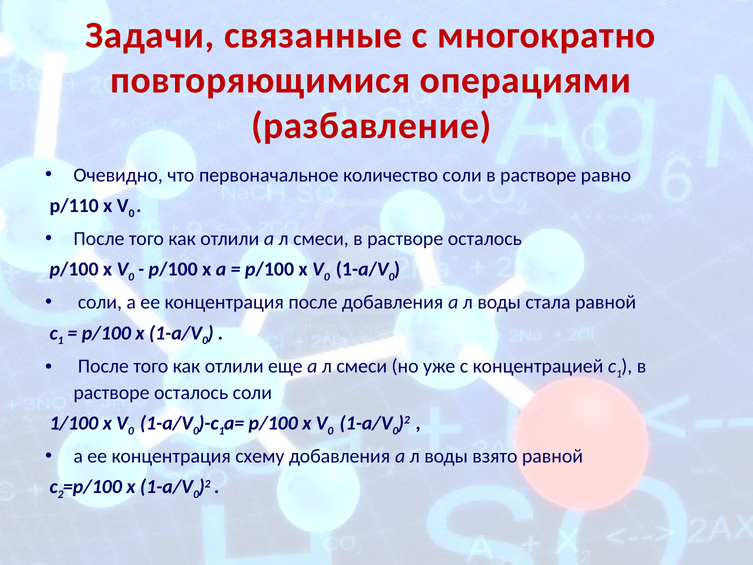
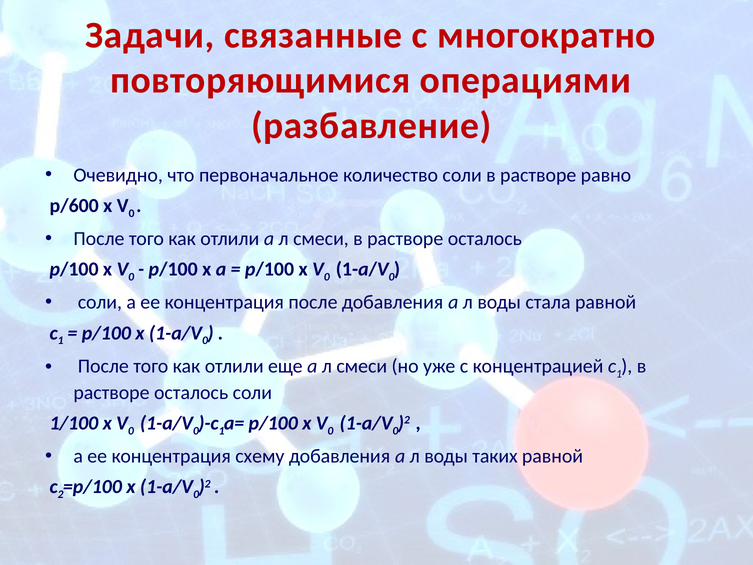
p/110: p/110 -> p/600 (74, 205)
взято: взято -> таких (495, 456)
